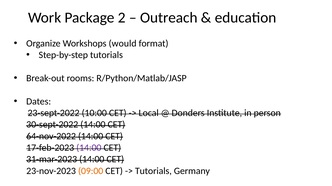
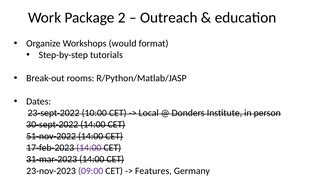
64-nov-2022: 64-nov-2022 -> 51-nov-2022 (51, 137)
09:00 colour: orange -> purple (91, 172)
Tutorials: Tutorials -> Features (153, 172)
